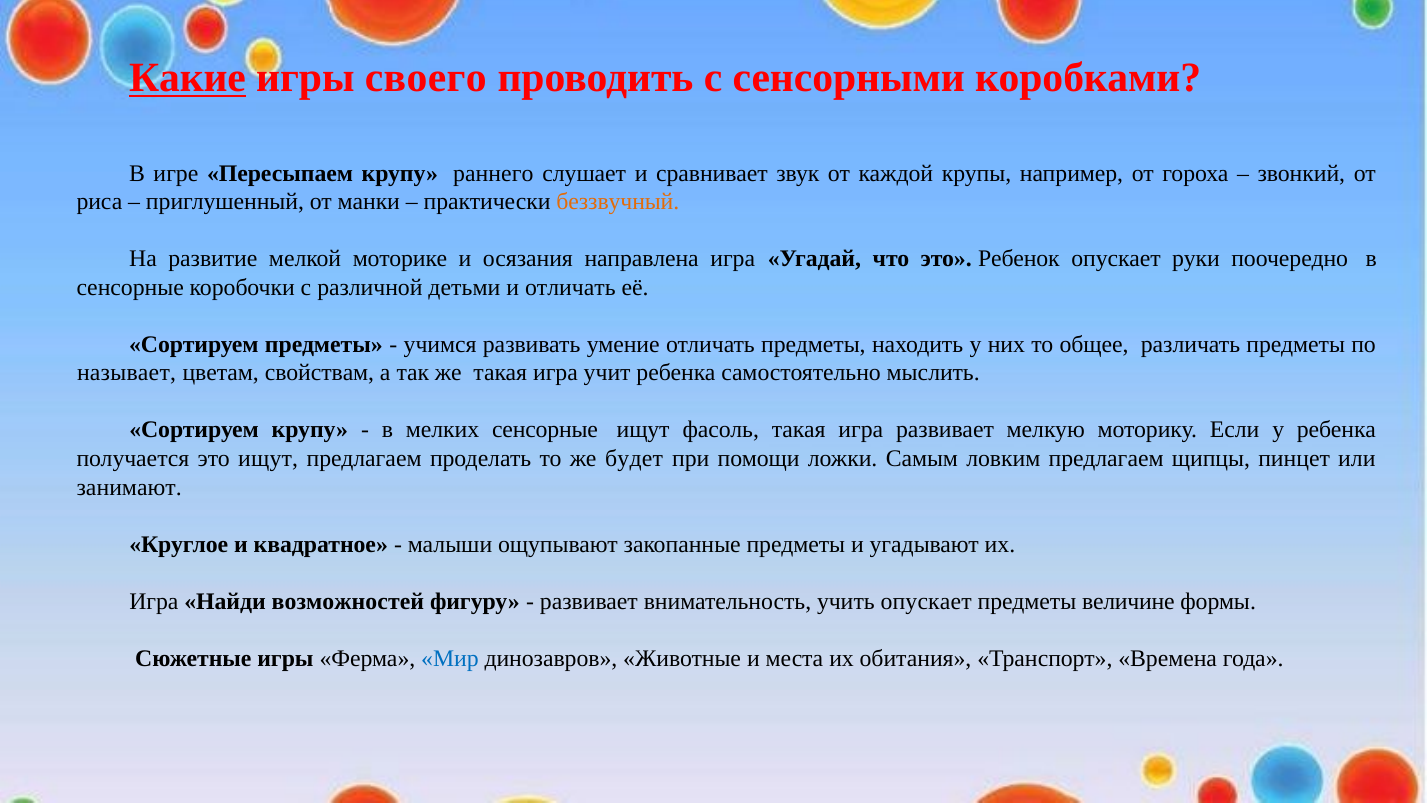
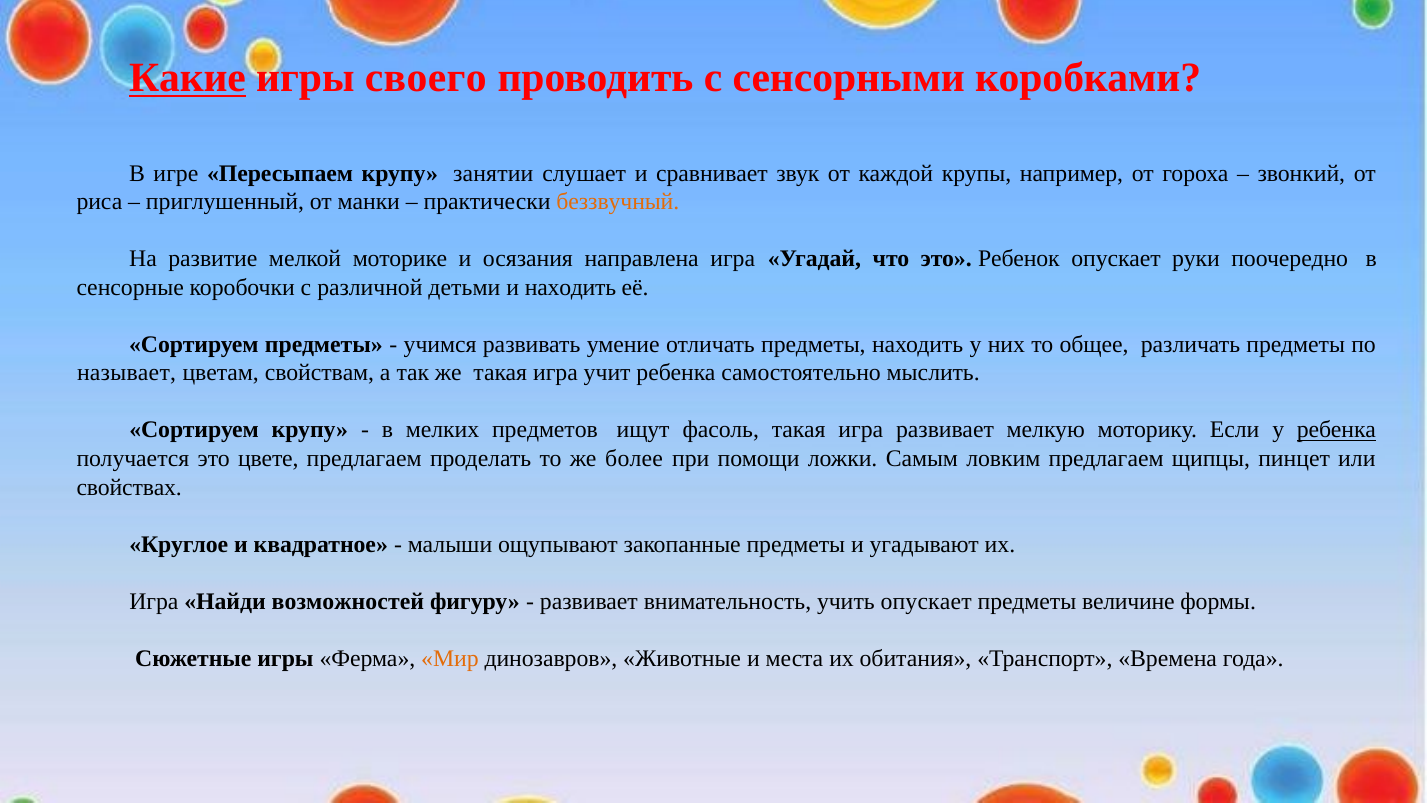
раннего: раннего -> занятии (493, 173)
и отличать: отличать -> находить (571, 287)
мелких сенсорные: сенсорные -> предметов (545, 430)
ребенка underline: none -> present (1336, 430)
это ищут: ищут -> цвете (268, 458)
будет: будет -> более (634, 458)
занимают: занимают -> свойствах (129, 487)
Мир colour: blue -> orange (450, 658)
